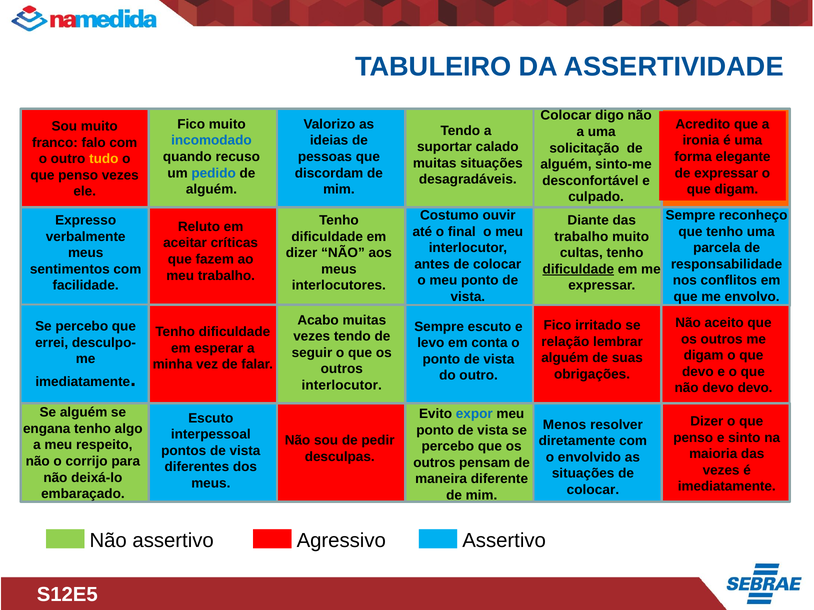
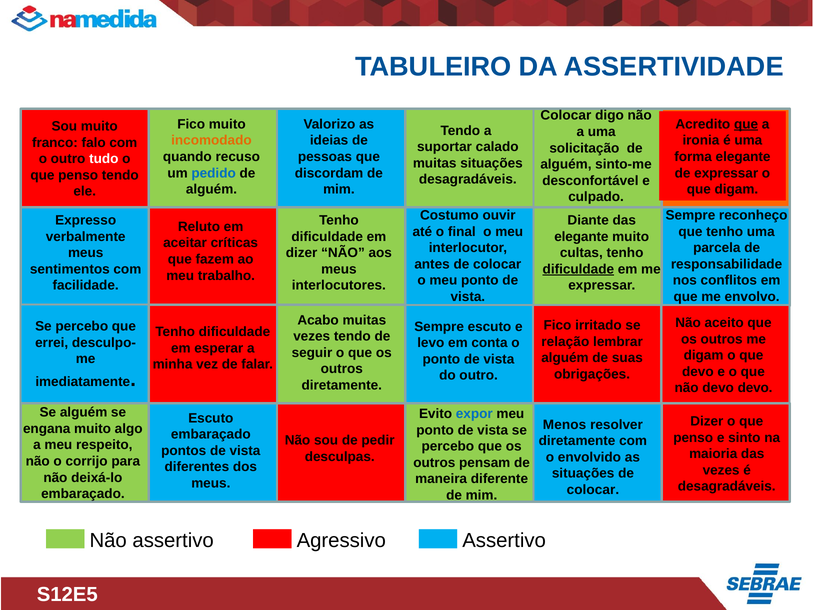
que underline: none -> present (746, 124)
incomodado colour: blue -> orange (211, 141)
tudo colour: yellow -> white (104, 159)
penso vezes: vezes -> tendo (120, 175)
trabalho: trabalho -> elegante (581, 237)
interlocutor: interlocutor -> diretamente (342, 386)
engana tenho: tenho -> muito (93, 429)
interpessoal: interpessoal -> embaraçado (211, 435)
imediatamente: imediatamente -> desagradáveis (727, 487)
